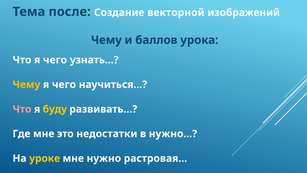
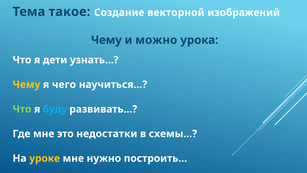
после: после -> такое (70, 12)
баллов: баллов -> можно (156, 40)
Что я чего: чего -> дети (55, 60)
Что colour: pink -> light green (22, 109)
буду colour: yellow -> light blue (55, 109)
нужно…: нужно… -> схемы… (173, 134)
растровая…: растровая… -> построить… (155, 158)
